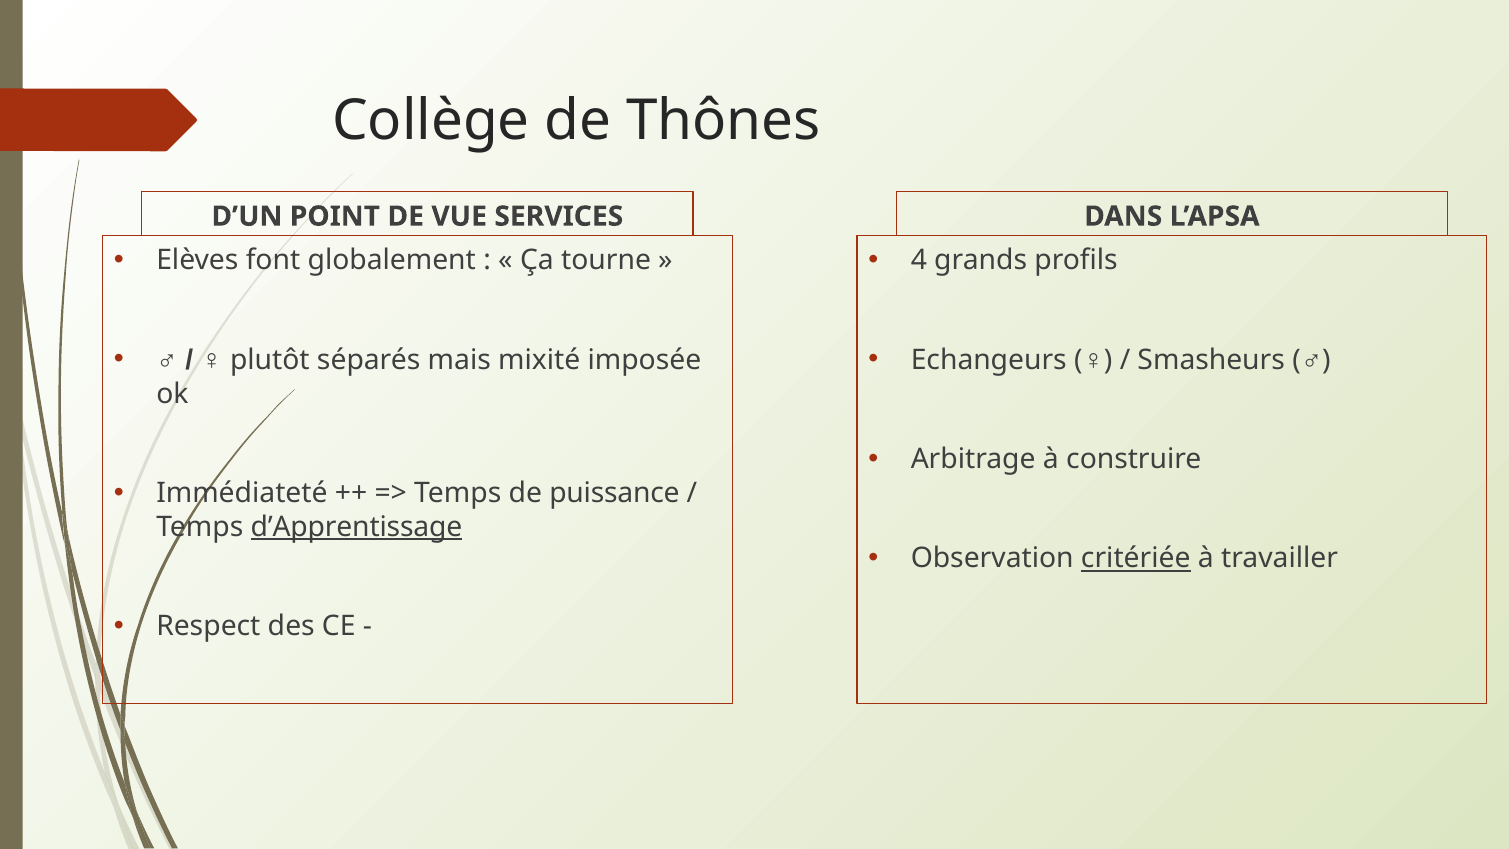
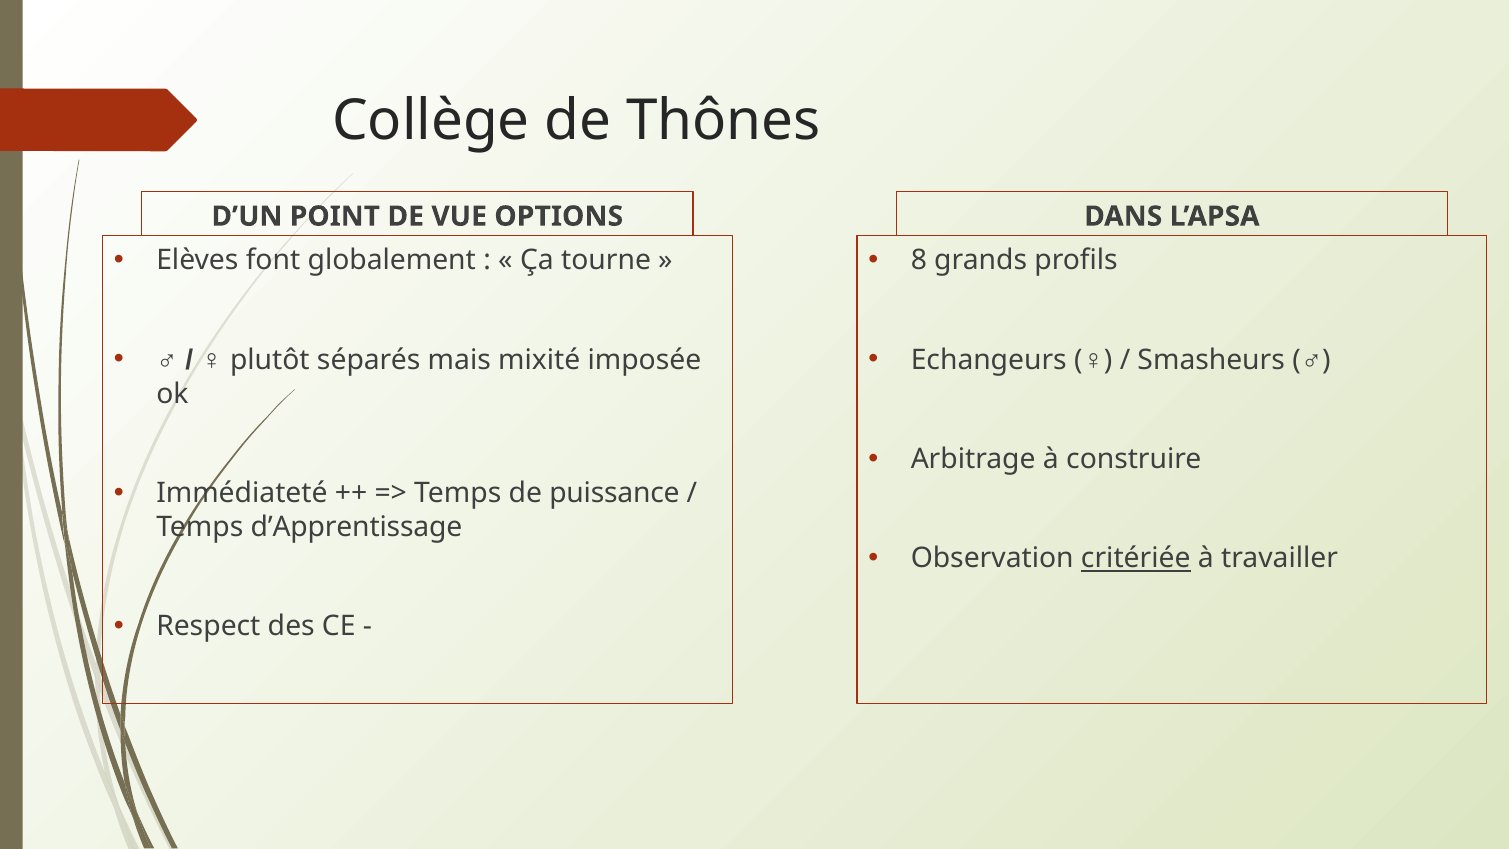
SERVICES: SERVICES -> OPTIONS (559, 216)
4: 4 -> 8 (919, 260)
d’Apprentissage underline: present -> none (356, 527)
